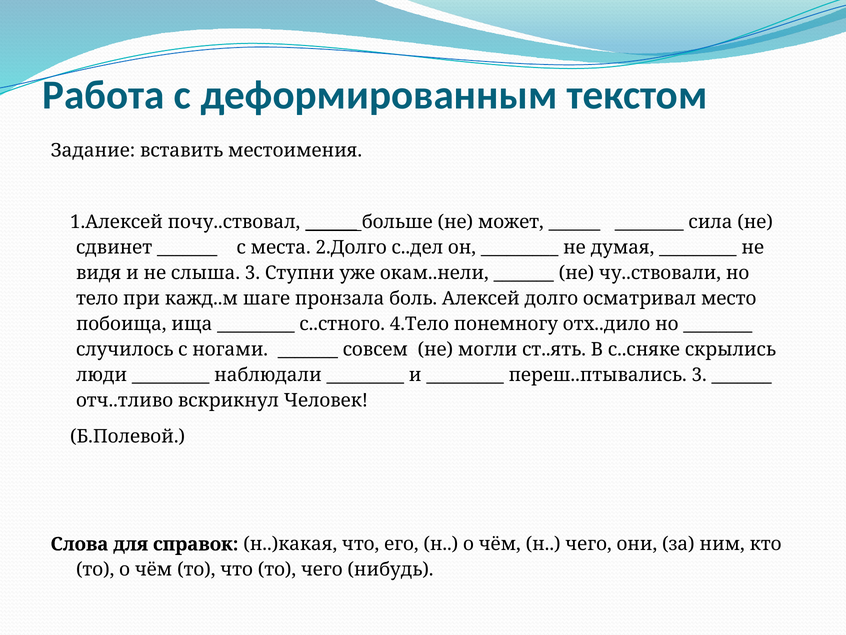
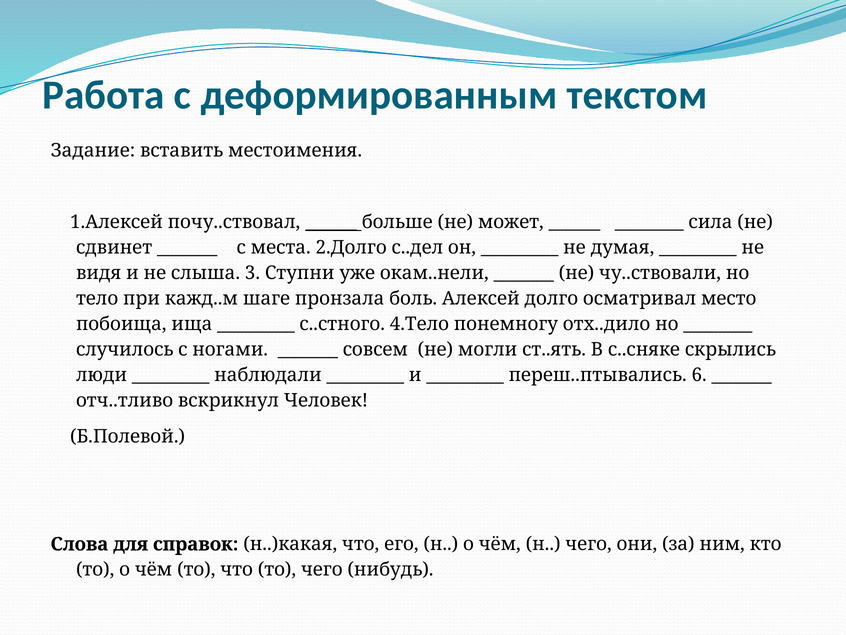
переш..птывались 3: 3 -> 6 (699, 375)
